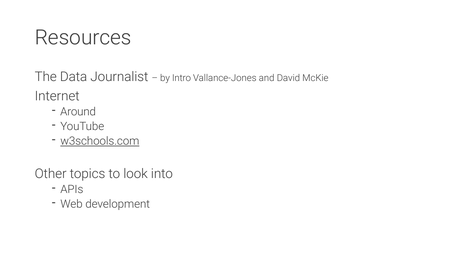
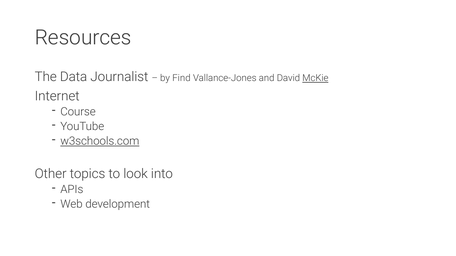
Intro: Intro -> Find (181, 78)
McKie underline: none -> present (315, 78)
Around: Around -> Course (78, 112)
